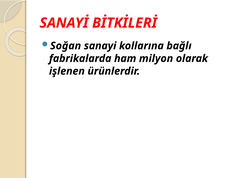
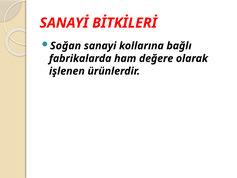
milyon: milyon -> değere (156, 58)
